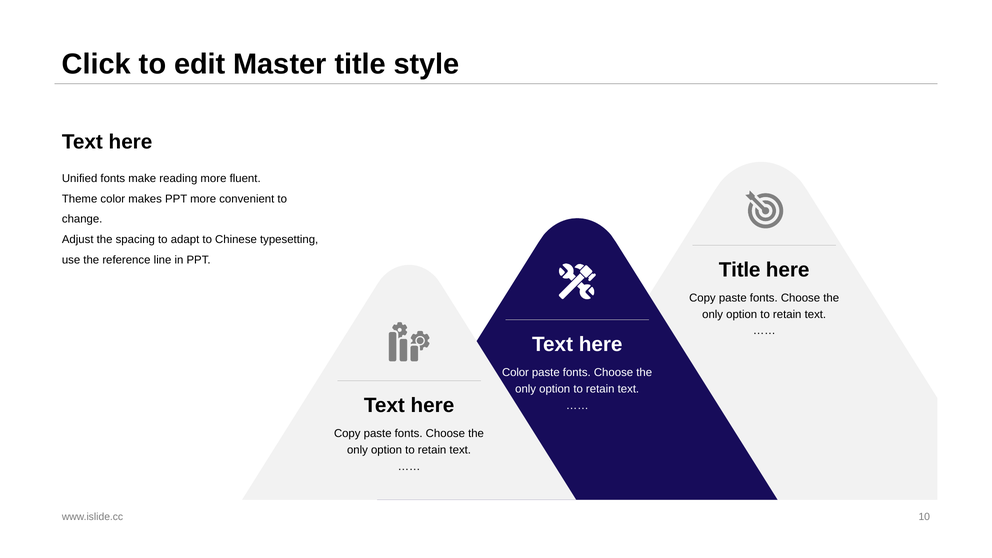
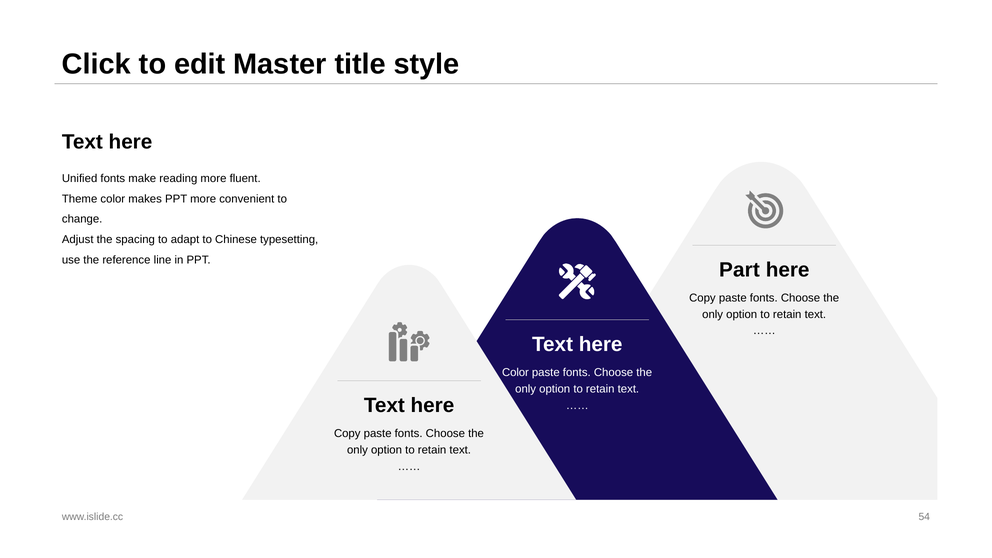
Title: Title -> Part (739, 270)
10: 10 -> 54 (924, 517)
